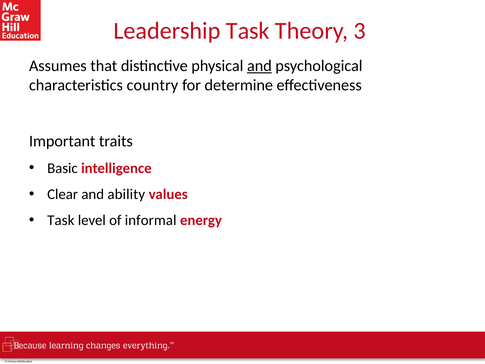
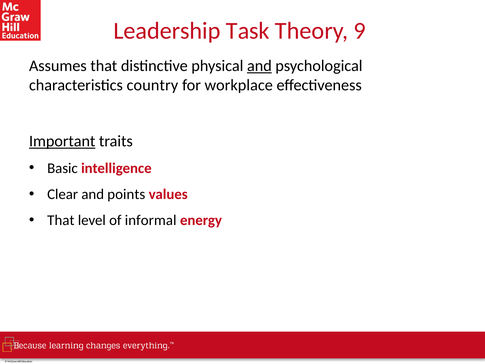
3: 3 -> 9 (360, 31)
determine: determine -> workplace (239, 85)
Important underline: none -> present (62, 141)
ability: ability -> points (126, 194)
Task: Task -> That (61, 220)
